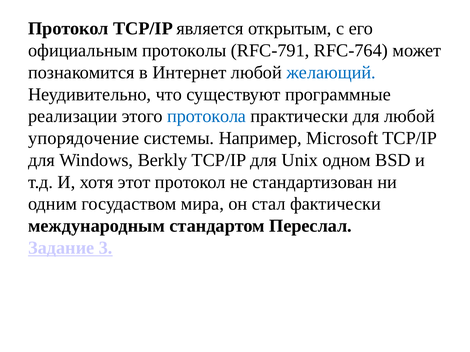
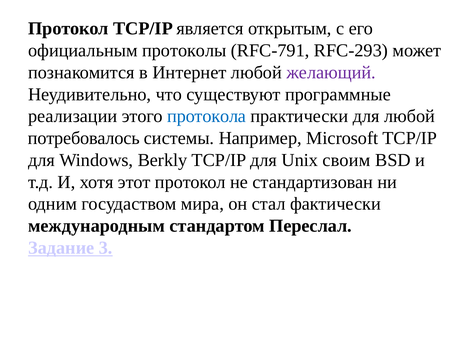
RFC-764: RFC-764 -> RFC-293 (351, 51)
желающий colour: blue -> purple (331, 73)
упорядочение: упорядочение -> потребовалось (84, 138)
одном: одном -> своим (347, 160)
